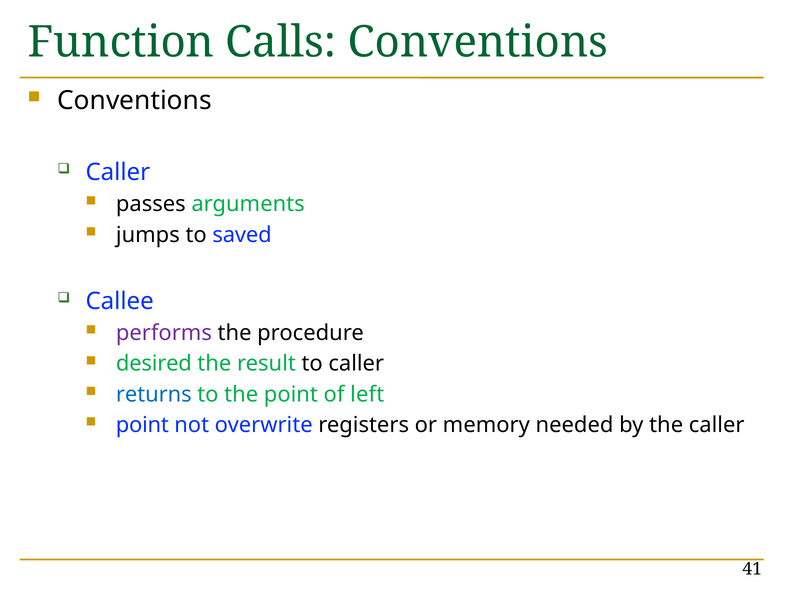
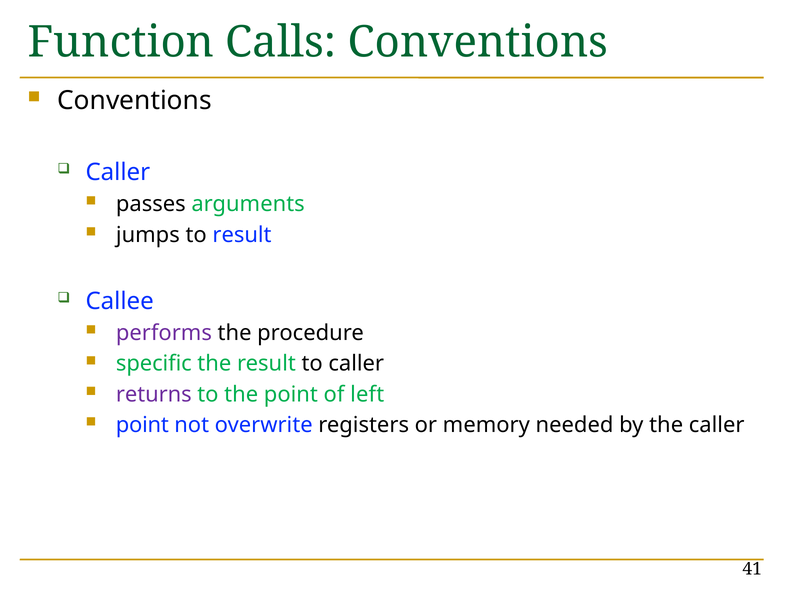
to saved: saved -> result (242, 235)
desired: desired -> specific (154, 364)
returns colour: blue -> purple (154, 395)
